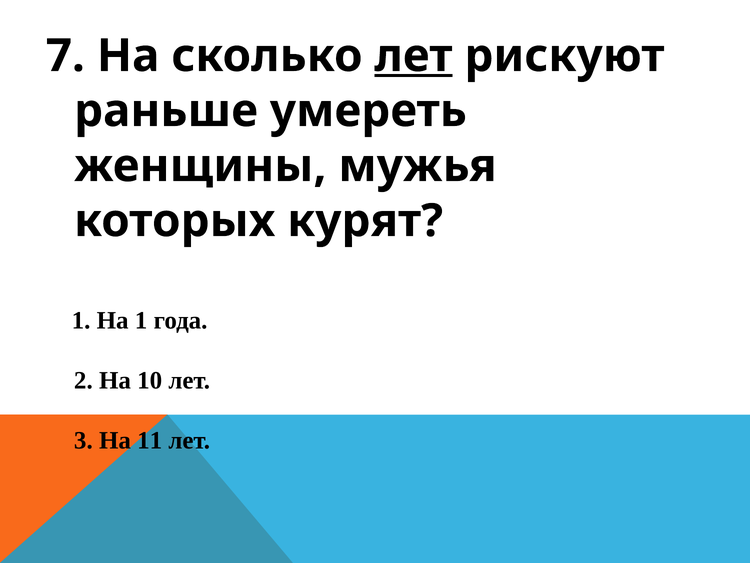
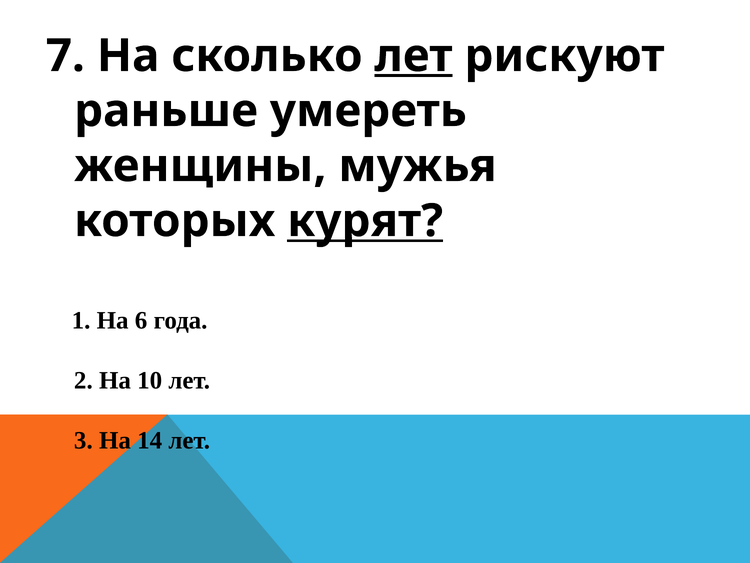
курят underline: none -> present (365, 221)
На 1: 1 -> 6 (141, 320)
11: 11 -> 14 (150, 440)
